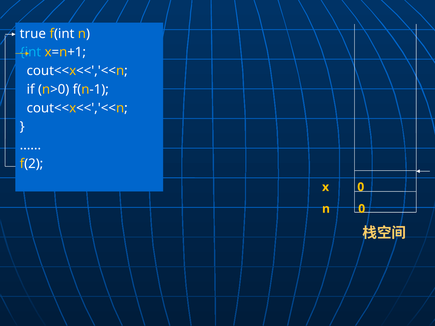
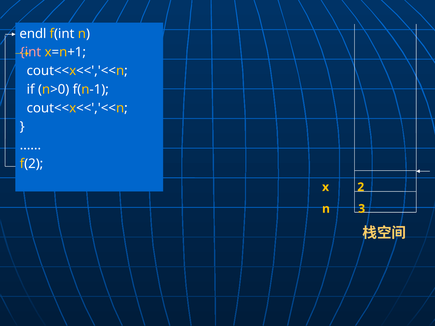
true: true -> endl (33, 34)
int colour: light blue -> pink (30, 52)
x 0: 0 -> 2 (361, 187)
n 0: 0 -> 3 (362, 209)
